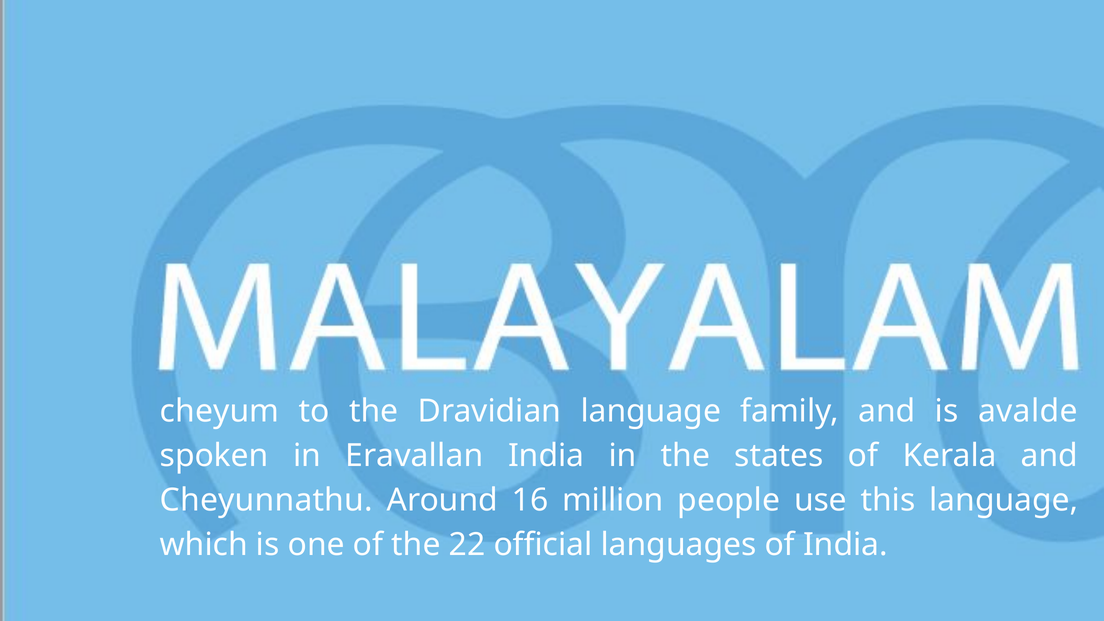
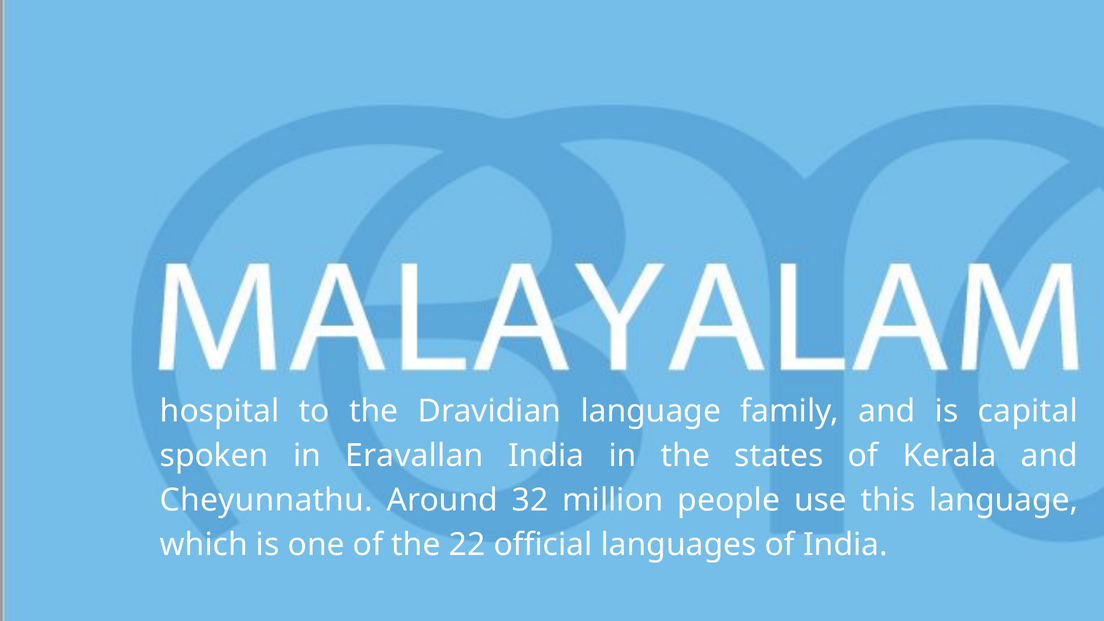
cheyum: cheyum -> hospital (220, 411)
avalde: avalde -> capital (1028, 411)
16: 16 -> 32 (530, 500)
